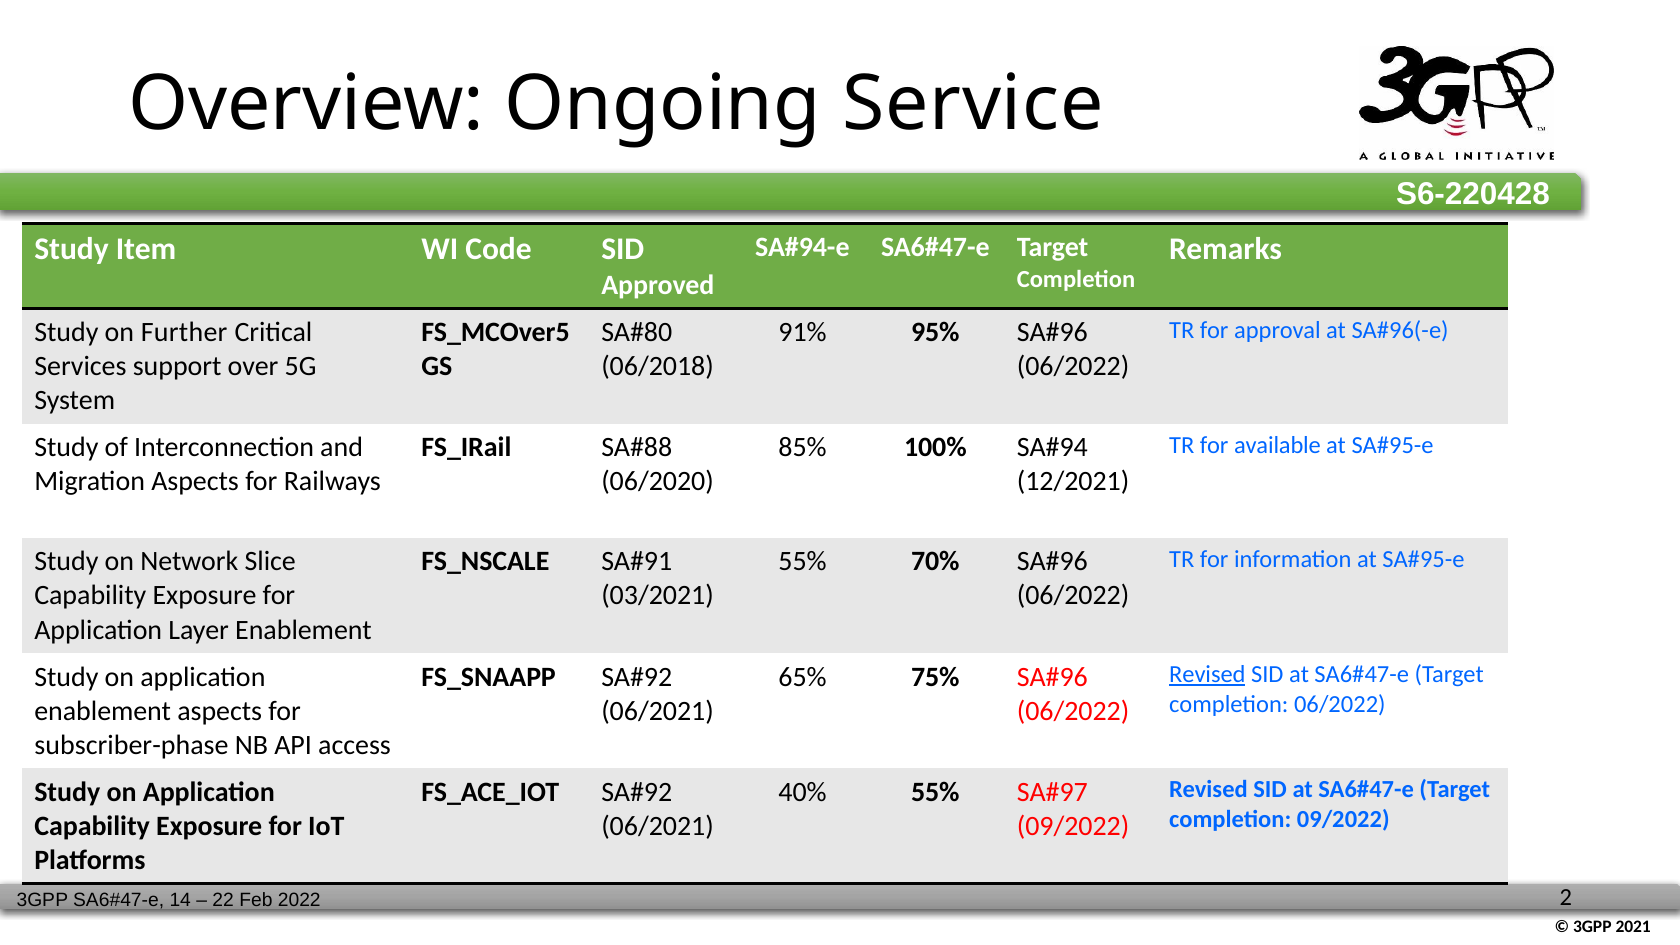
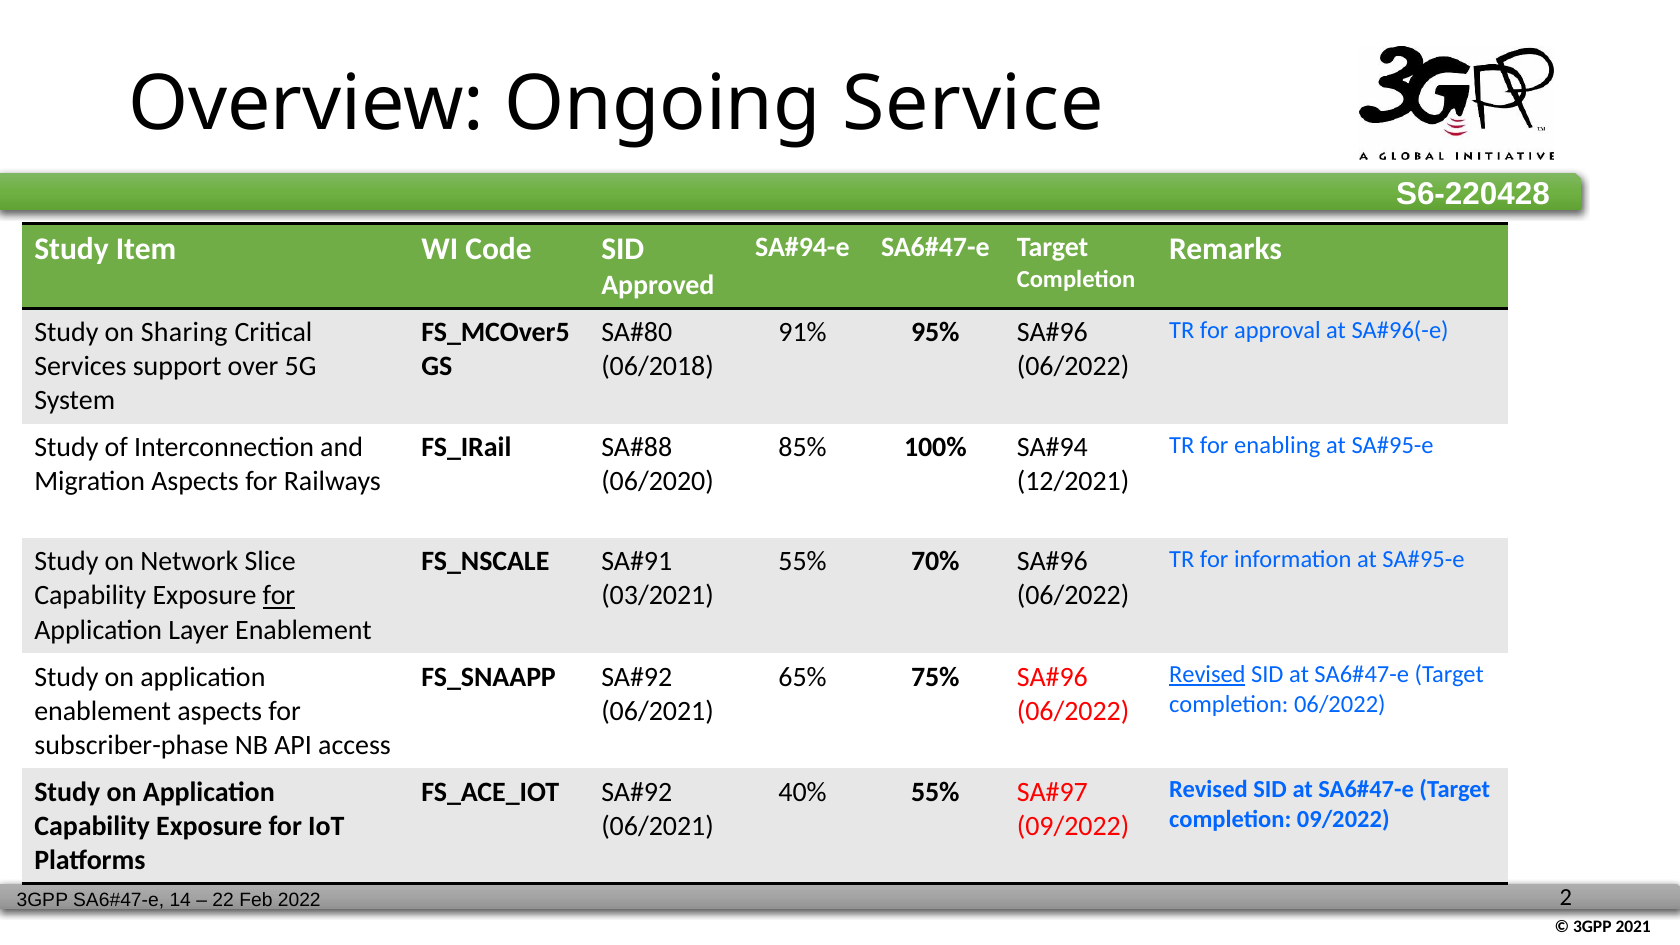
Further: Further -> Sharing (184, 332)
available: available -> enabling (1277, 445)
for underline: none -> present (279, 596)
